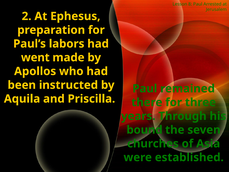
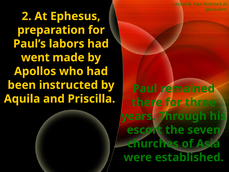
bound: bound -> escort (144, 130)
